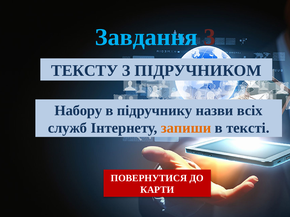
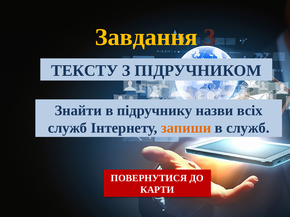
Завдання colour: light blue -> yellow (146, 37)
Набору: Набору -> Знайти (78, 111)
в тексті: тексті -> служб (248, 128)
